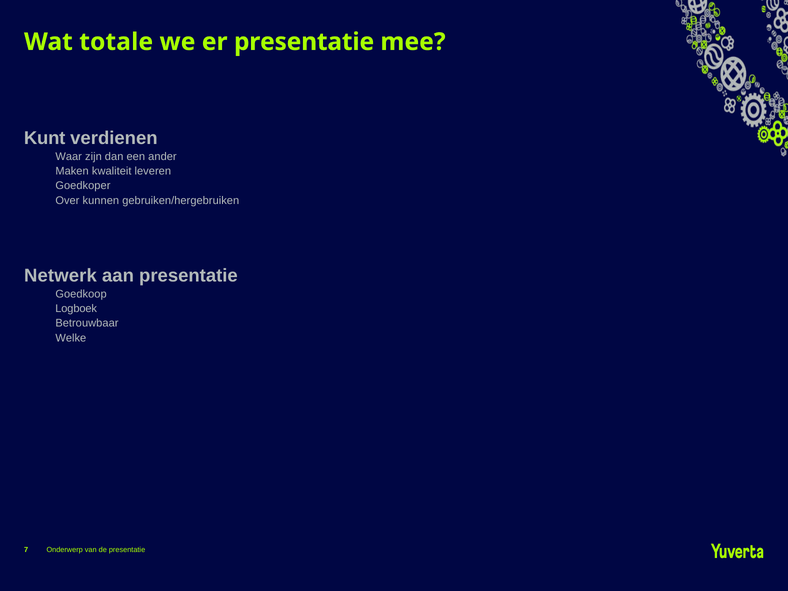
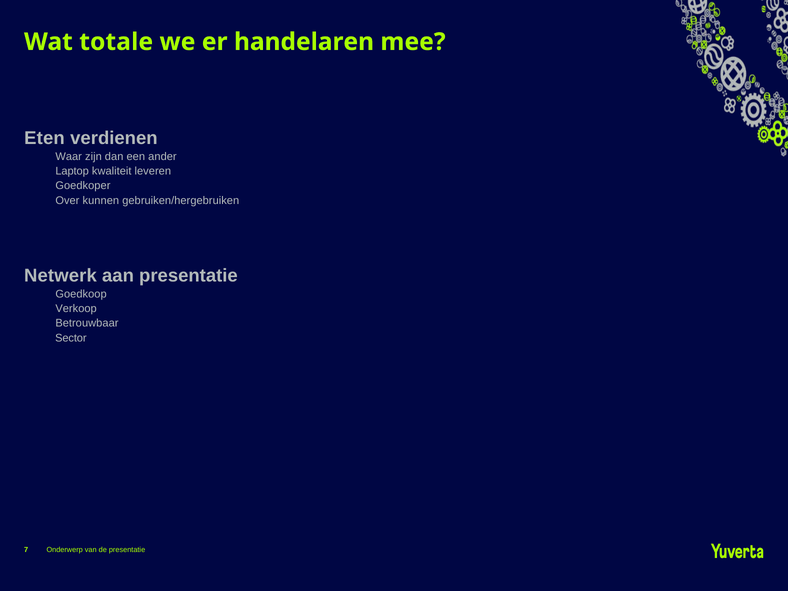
er presentatie: presentatie -> handelaren (304, 42)
Kunt: Kunt -> Eten (44, 138)
Maken: Maken -> Laptop (72, 171)
Logboek: Logboek -> Verkoop (76, 309)
Welke: Welke -> Sector (71, 338)
